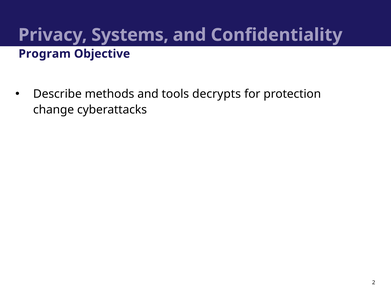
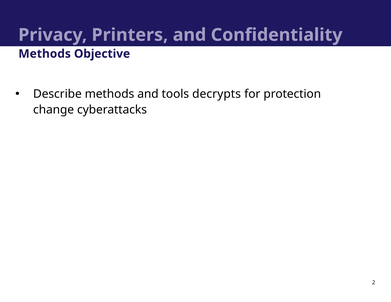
Systems: Systems -> Printers (130, 35)
Program: Program -> Methods (45, 54)
